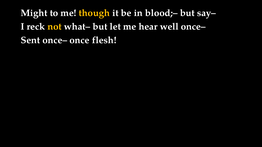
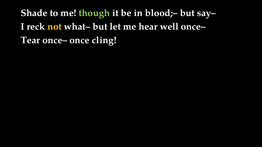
Might: Might -> Shade (34, 13)
though colour: yellow -> light green (94, 13)
Sent: Sent -> Tear (30, 40)
flesh: flesh -> cling (104, 40)
